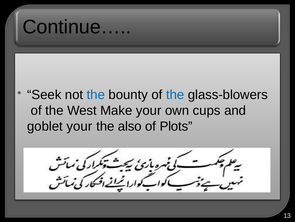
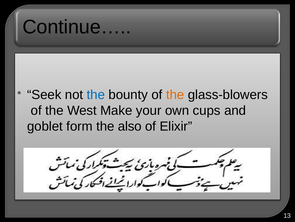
the colour: blue -> orange (175, 94)
goblet your: your -> form (79, 126)
Plots: Plots -> Elixir (176, 126)
